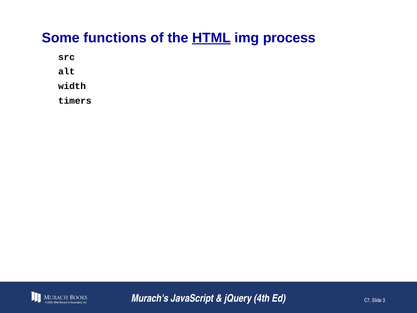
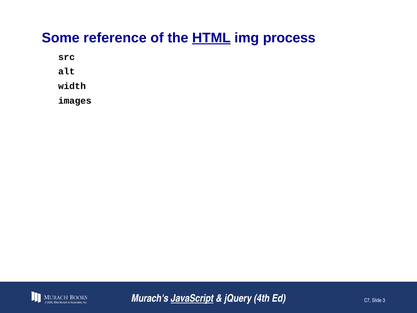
functions: functions -> reference (115, 38)
timers: timers -> images (75, 101)
JavaScript underline: none -> present (192, 298)
